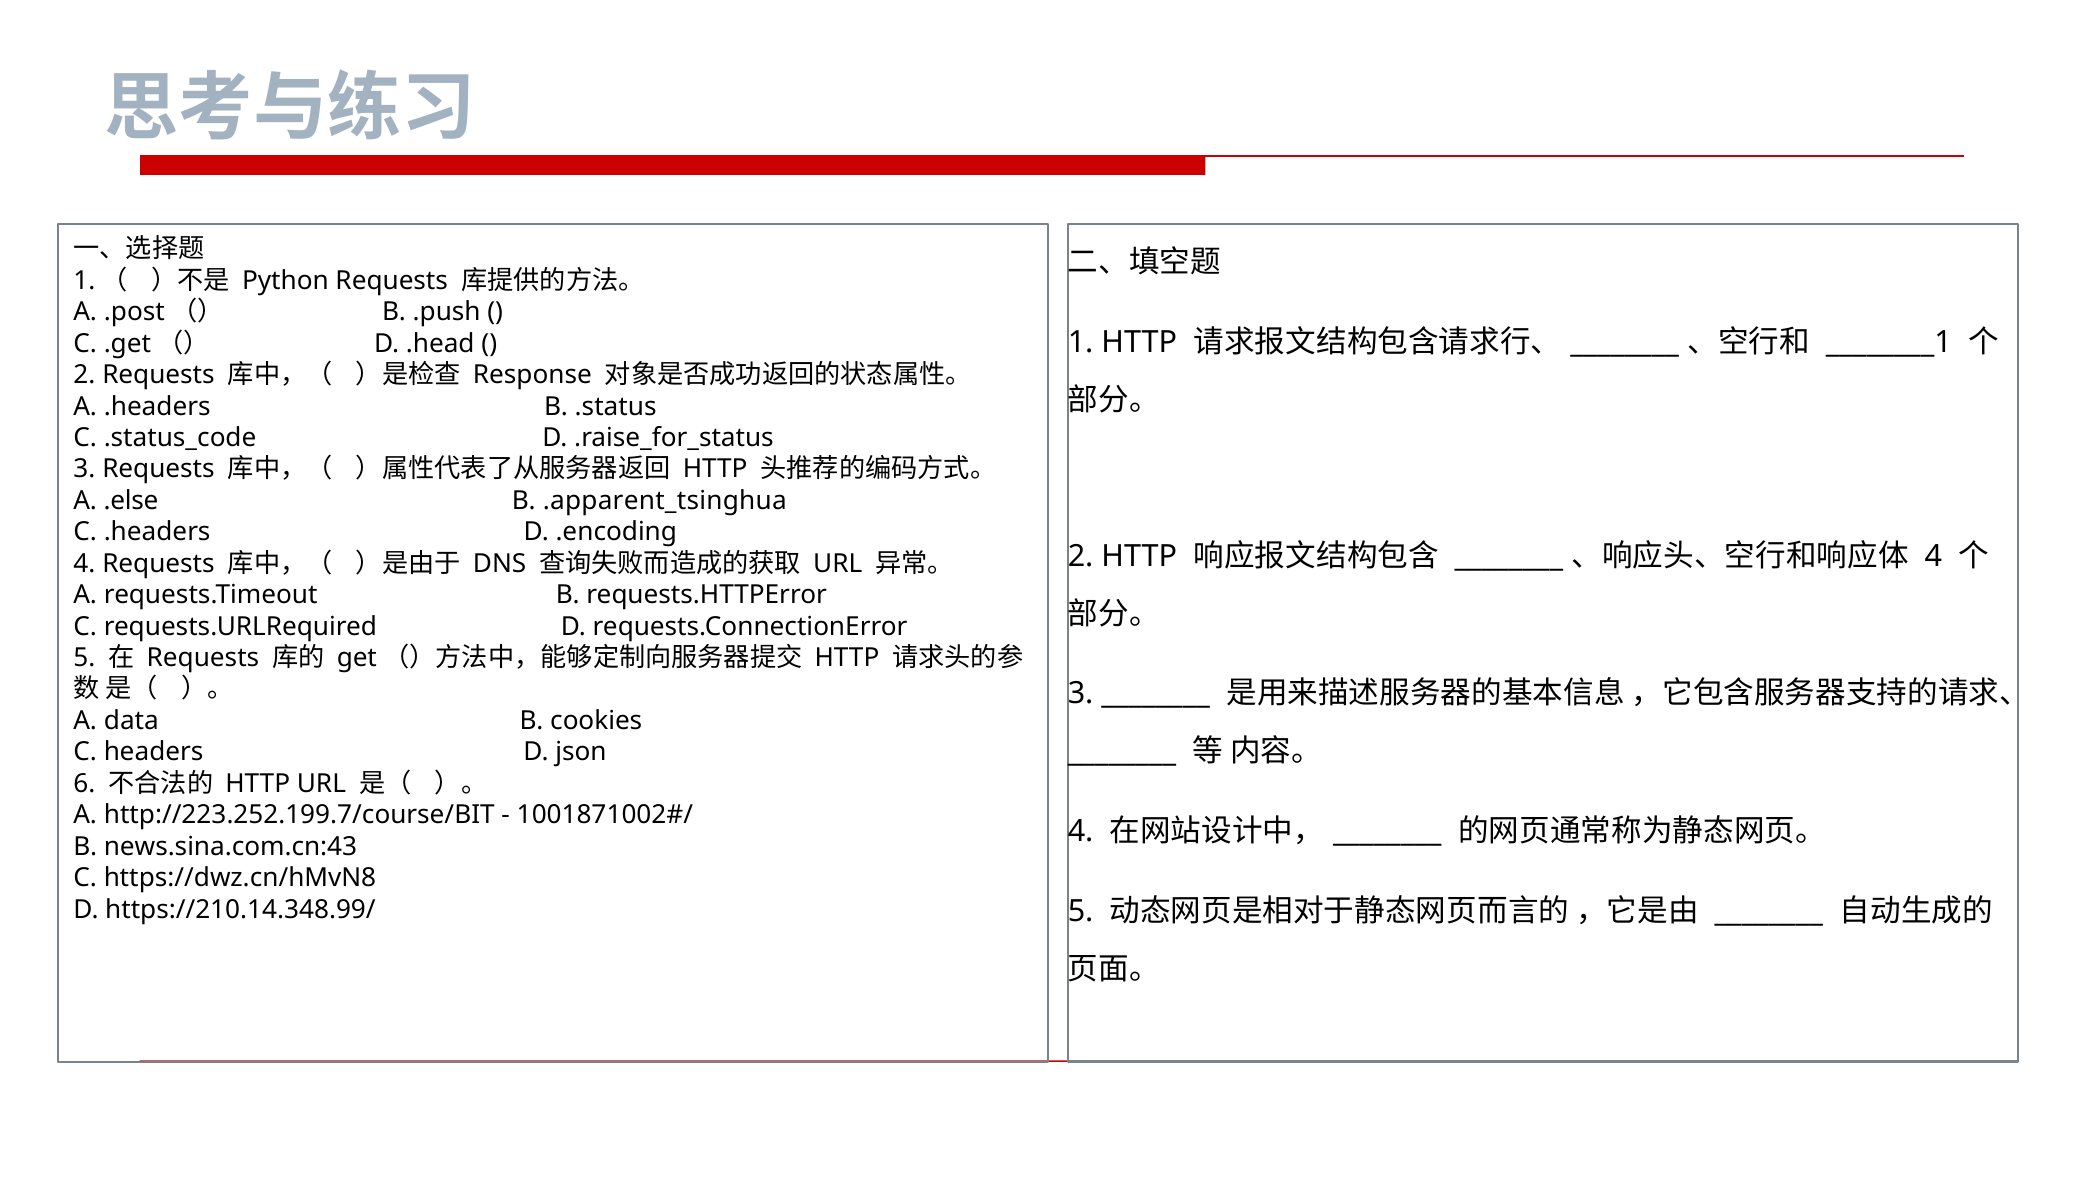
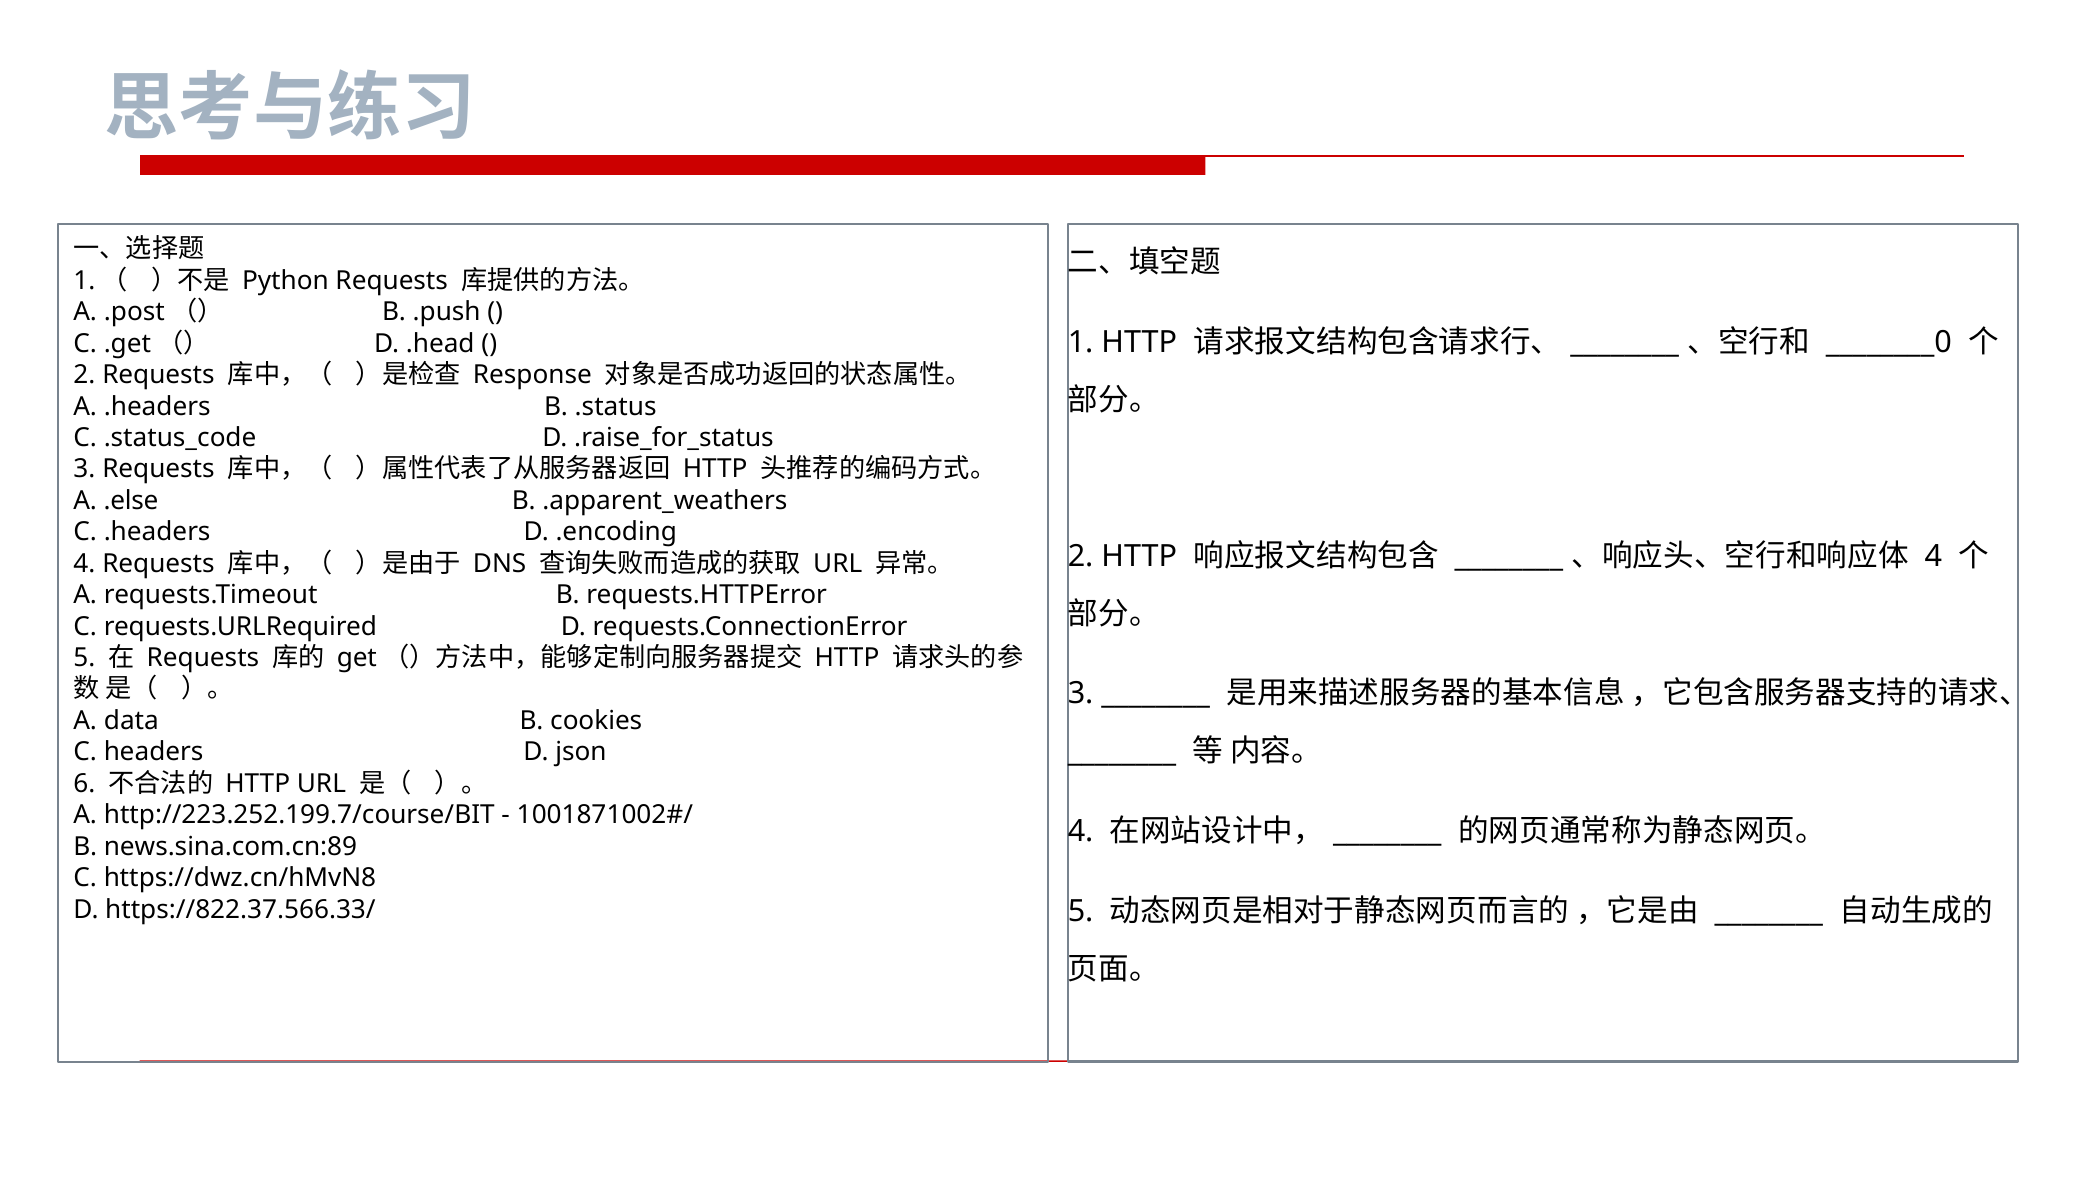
________1: ________1 -> ________0 (1889, 342)
.apparent_tsinghua: .apparent_tsinghua -> .apparent_weathers (665, 501)
news.sina.com.cn:43: news.sina.com.cn:43 -> news.sina.com.cn:89 (230, 847)
https://210.14.348.99/: https://210.14.348.99/ -> https://822.37.566.33/ (240, 909)
